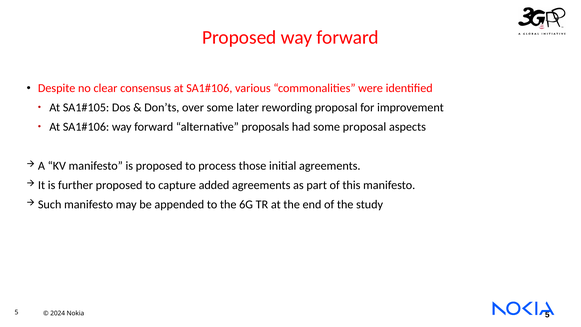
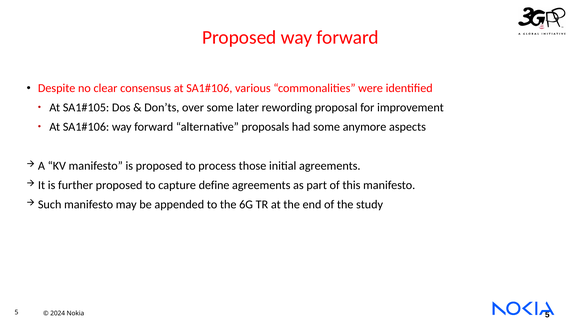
some proposal: proposal -> anymore (365, 127)
added: added -> define (214, 185)
